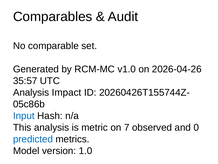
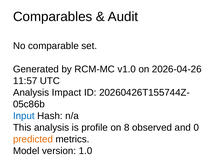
35:57: 35:57 -> 11:57 (25, 81)
metric: metric -> profile (95, 127)
7: 7 -> 8 (127, 127)
predicted colour: blue -> orange (33, 139)
